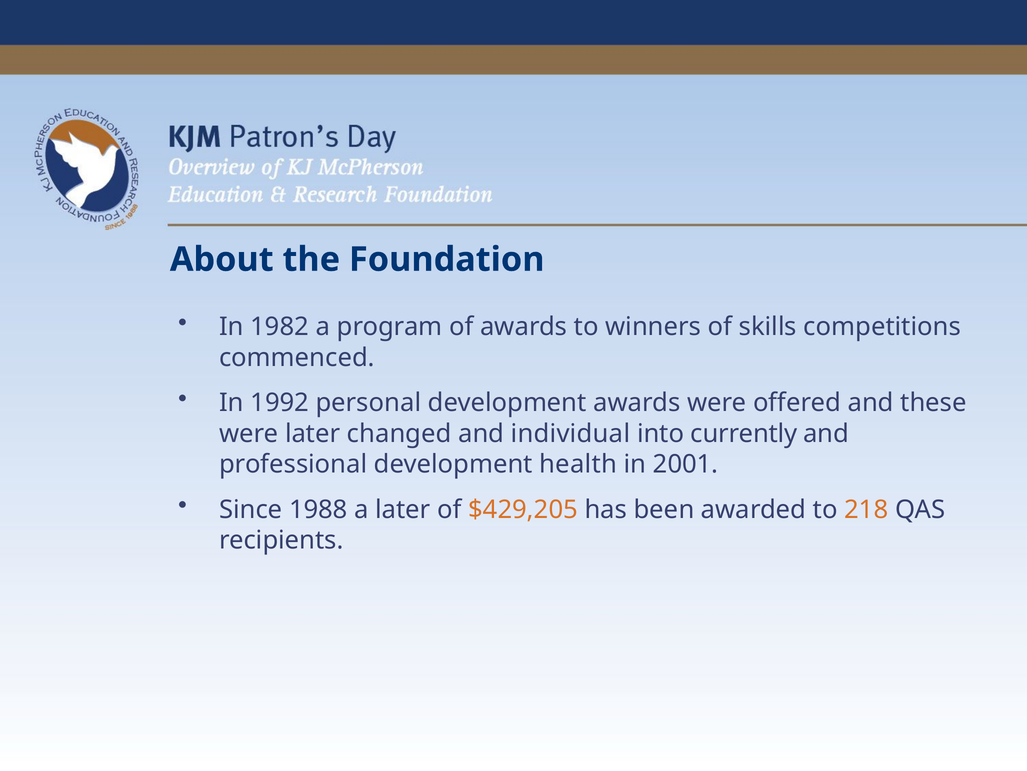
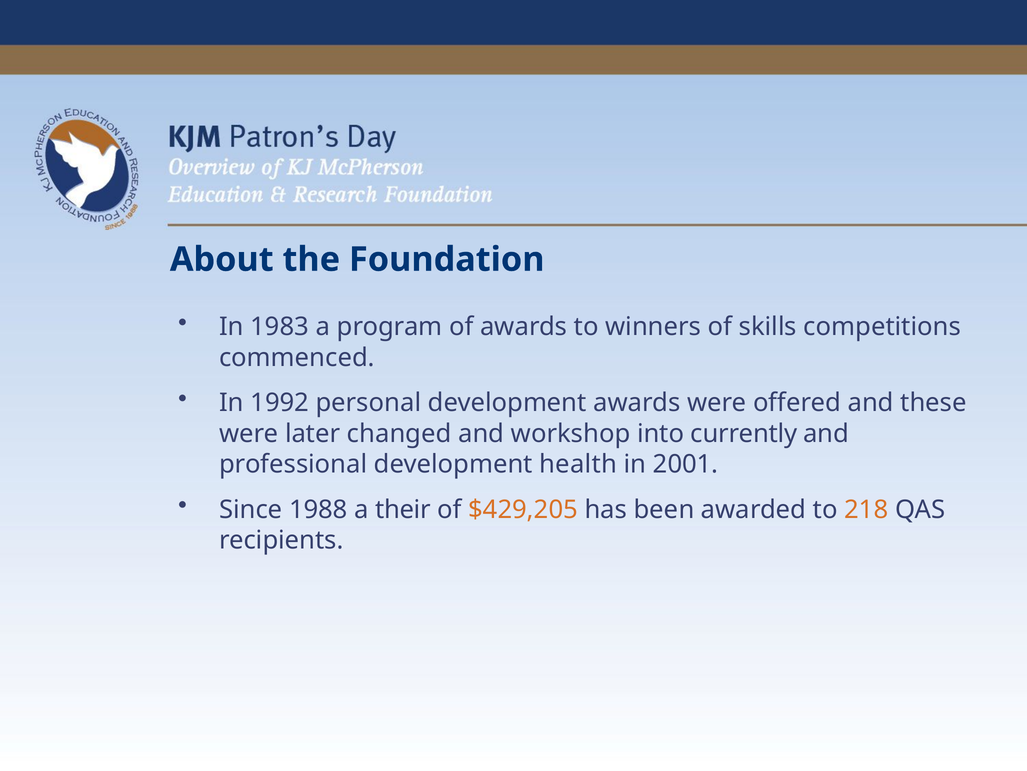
1982: 1982 -> 1983 (280, 327)
individual: individual -> workshop (571, 433)
a later: later -> their (403, 509)
